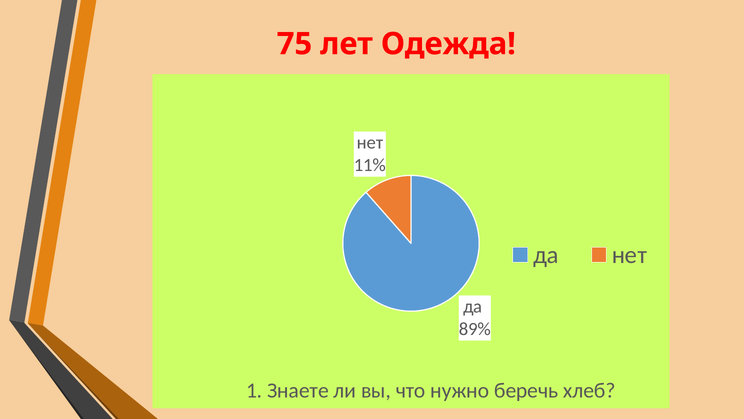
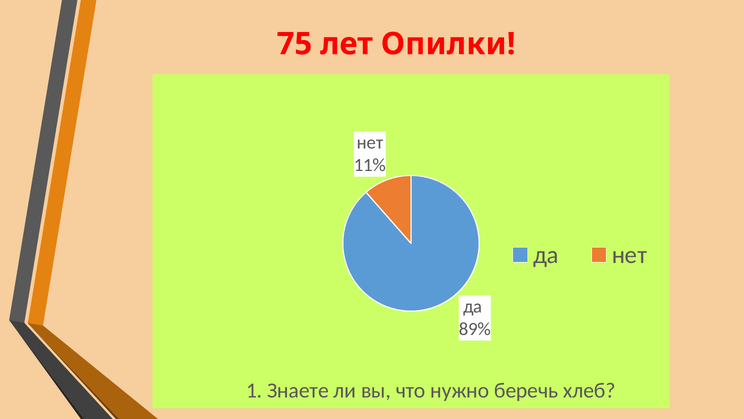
Одежда: Одежда -> Опилки (448, 44)
